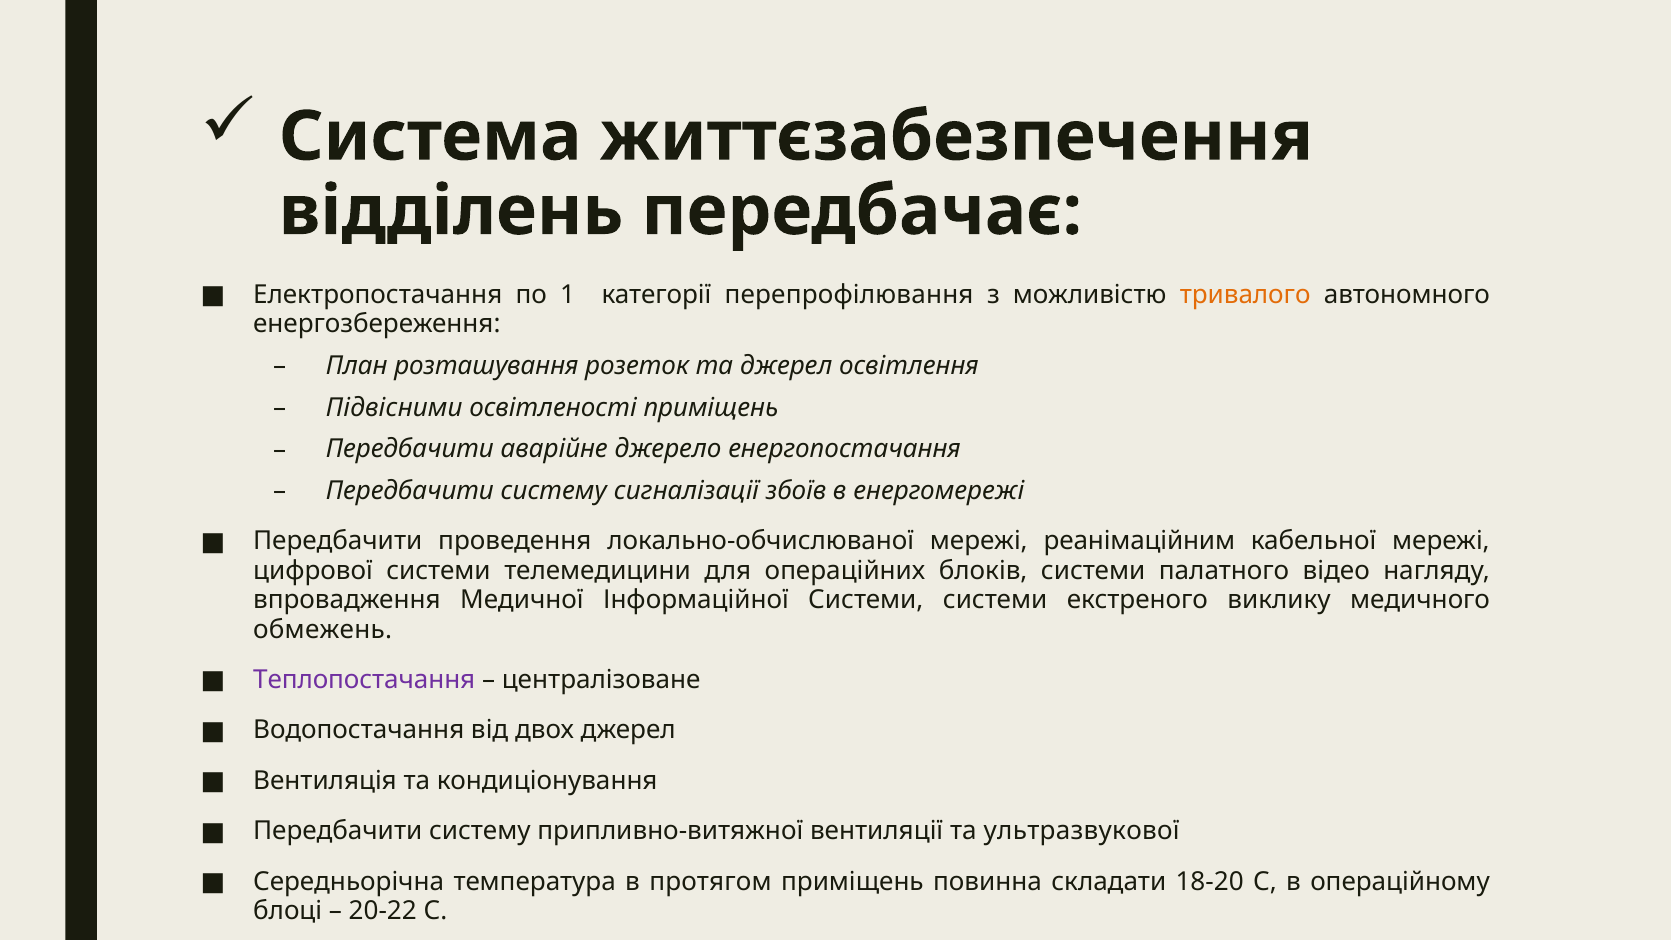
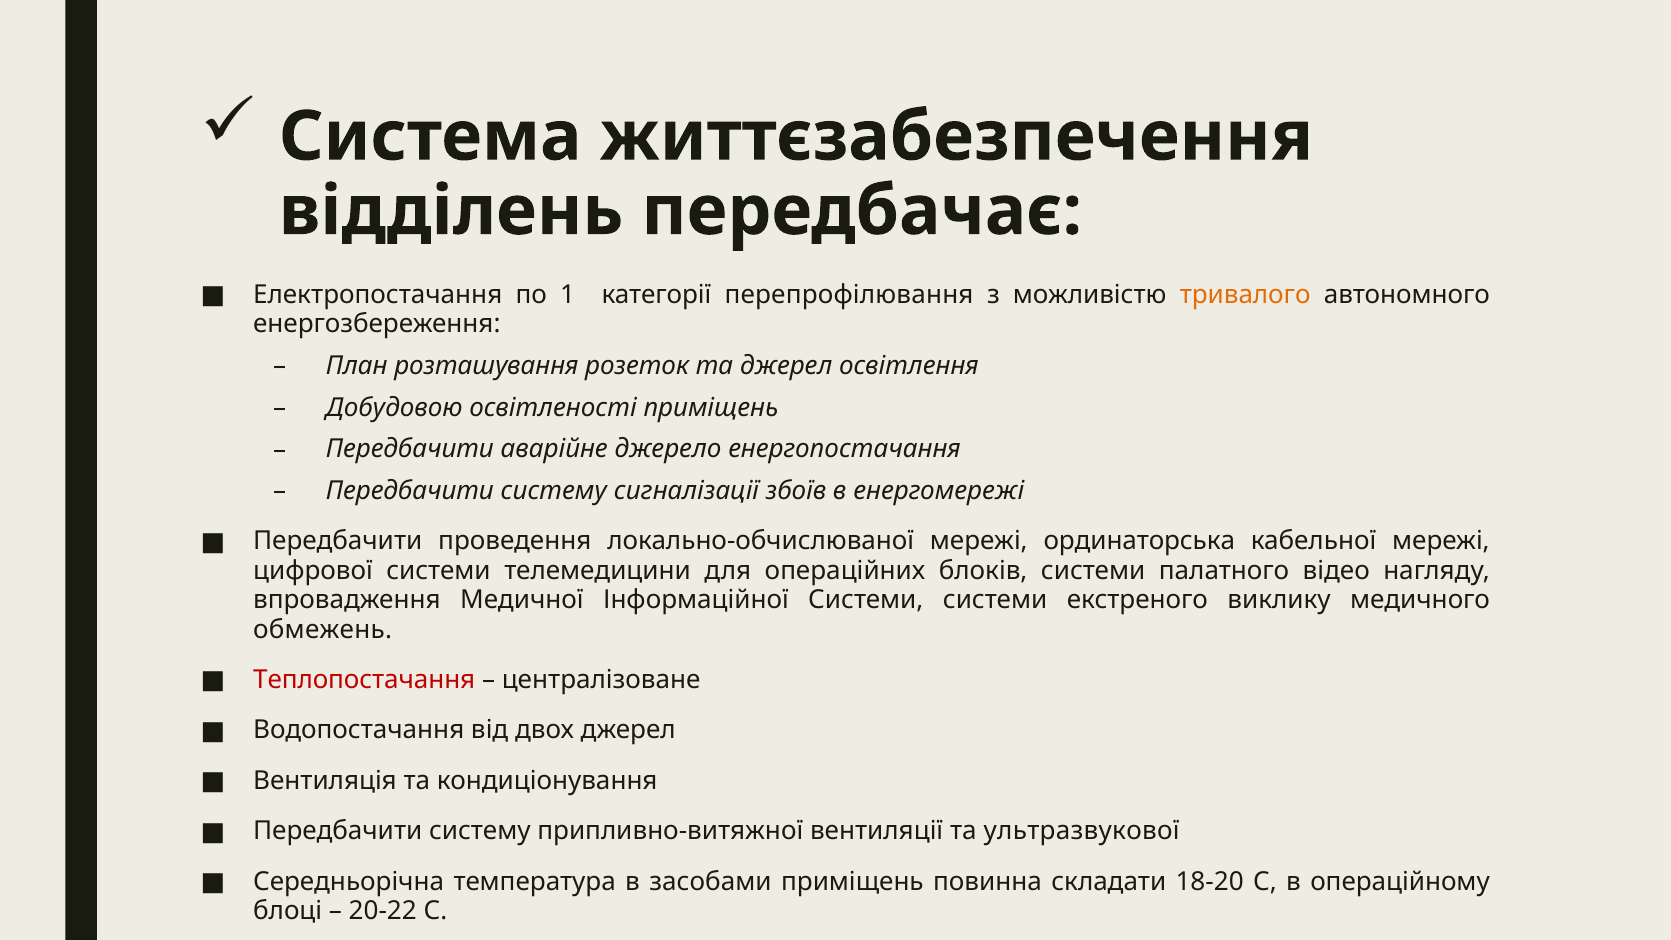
Підвісними: Підвісними -> Добудовою (394, 407)
реанімаційним: реанімаційним -> ординаторська (1139, 541)
Теплопостачання colour: purple -> red (364, 680)
протягом: протягом -> засобами (710, 881)
